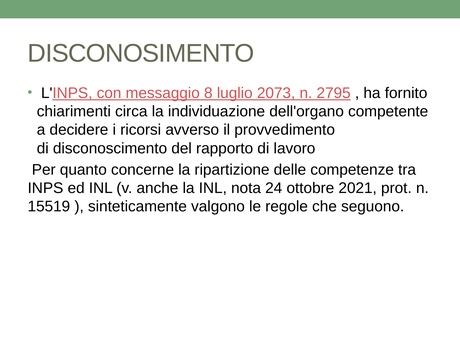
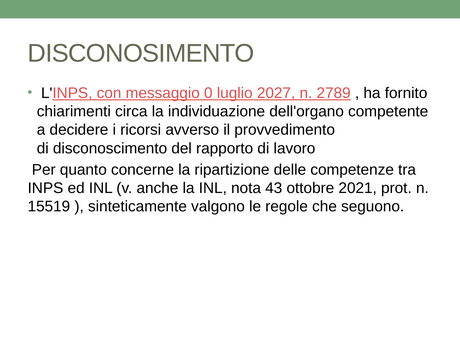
8: 8 -> 0 (208, 93)
2073: 2073 -> 2027 (276, 93)
2795: 2795 -> 2789 (334, 93)
24: 24 -> 43 (274, 188)
